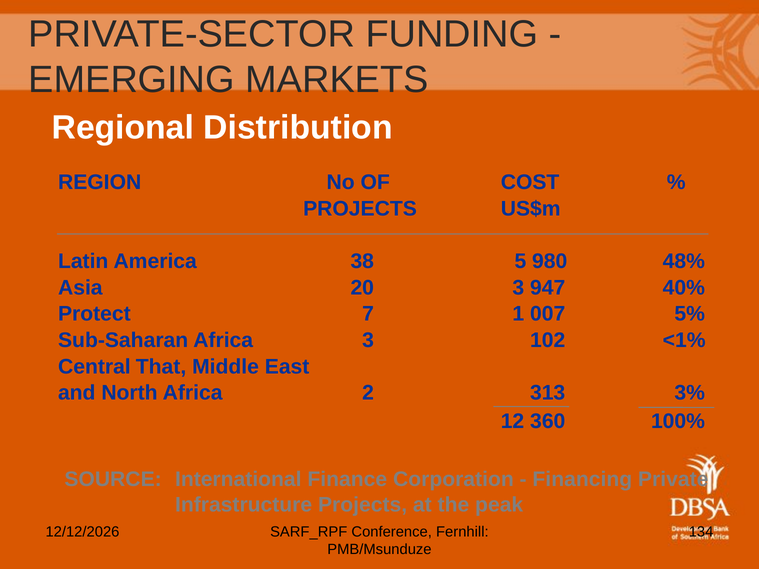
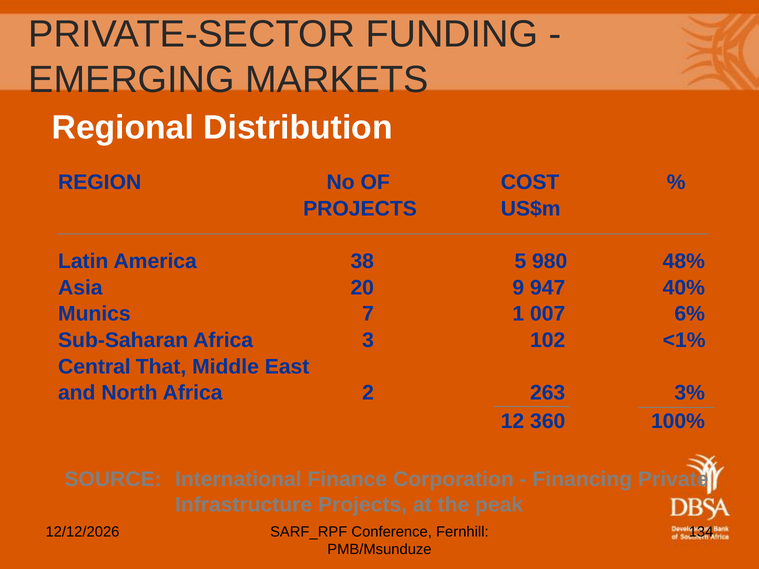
20 3: 3 -> 9 (518, 288)
Protect: Protect -> Munics (94, 314)
5%: 5% -> 6% (690, 314)
313: 313 -> 263 (548, 393)
